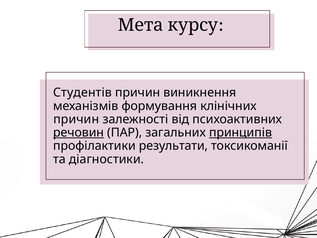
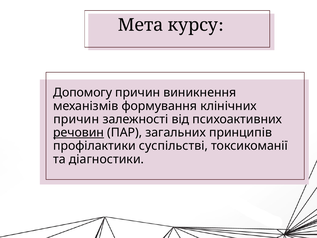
Студентів: Студентів -> Допомогу (83, 93)
принципів underline: present -> none (241, 132)
результати: результати -> суспільстві (173, 146)
